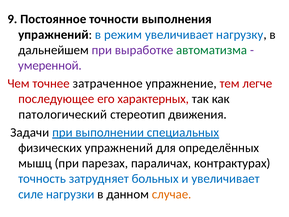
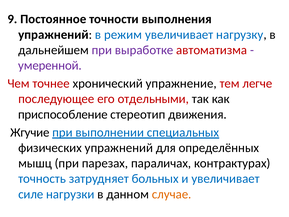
автоматизма colour: green -> red (212, 50)
затраченное: затраченное -> хронический (108, 83)
характерных: характерных -> отдельными (153, 99)
патологический: патологический -> приспособление (63, 114)
Задачи: Задачи -> Жгучие (30, 132)
